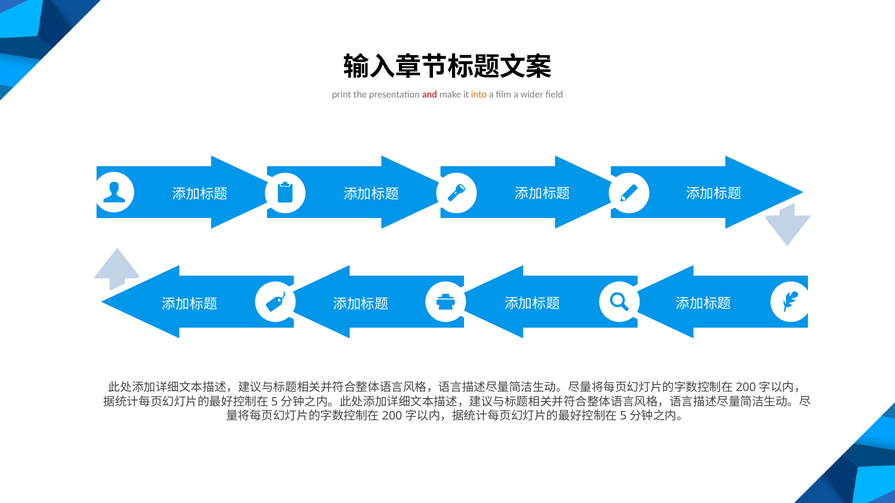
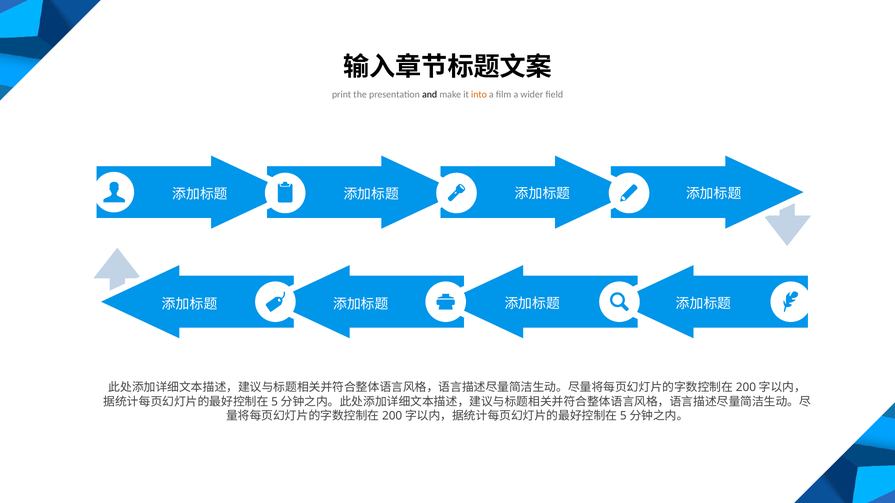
and colour: red -> black (430, 95)
